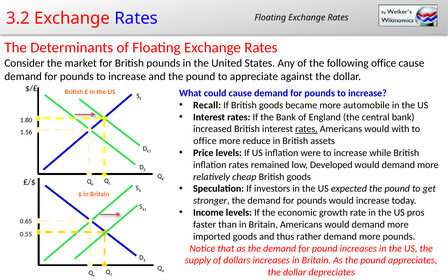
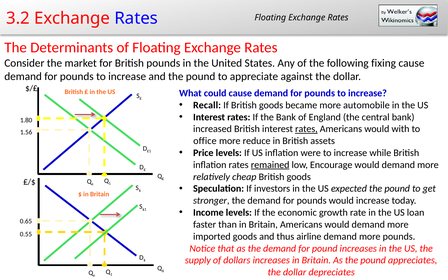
following office: office -> fixing (384, 63)
remained underline: none -> present (270, 165)
Developed: Developed -> Encourage (331, 165)
pros: pros -> loan (416, 213)
rather: rather -> airline (309, 236)
